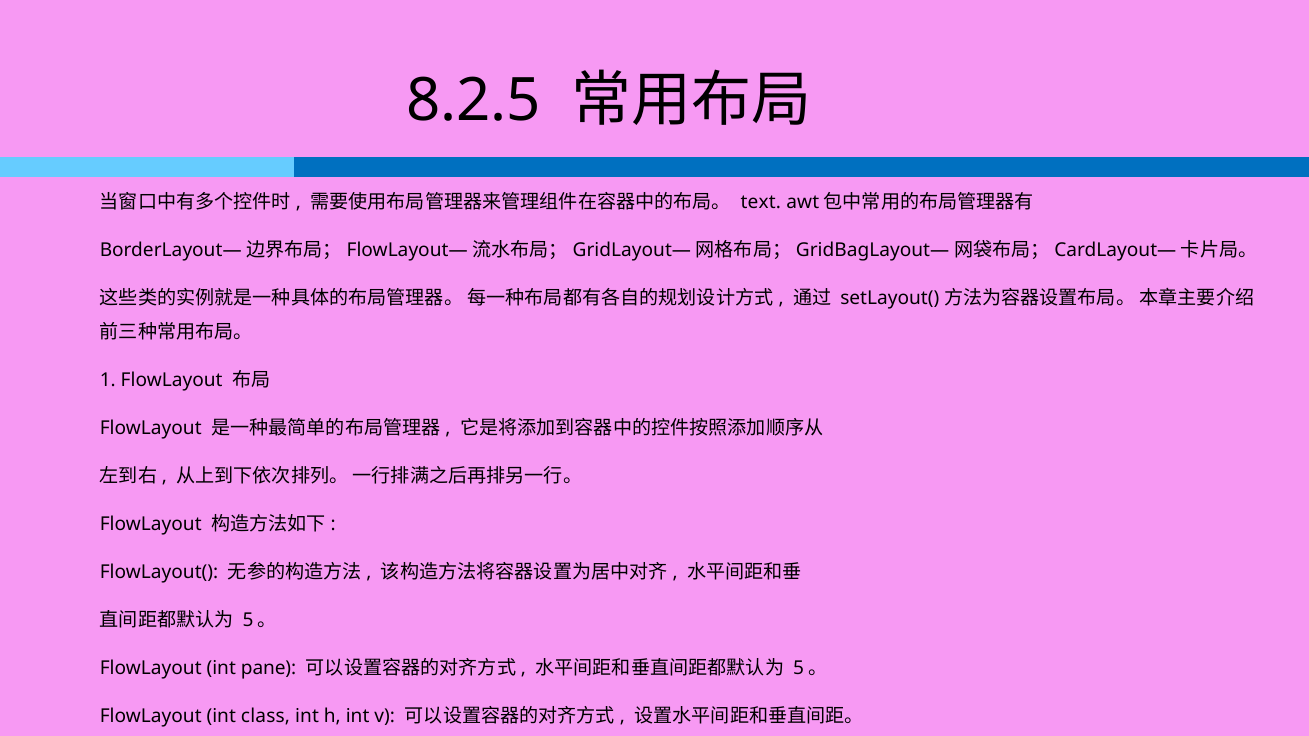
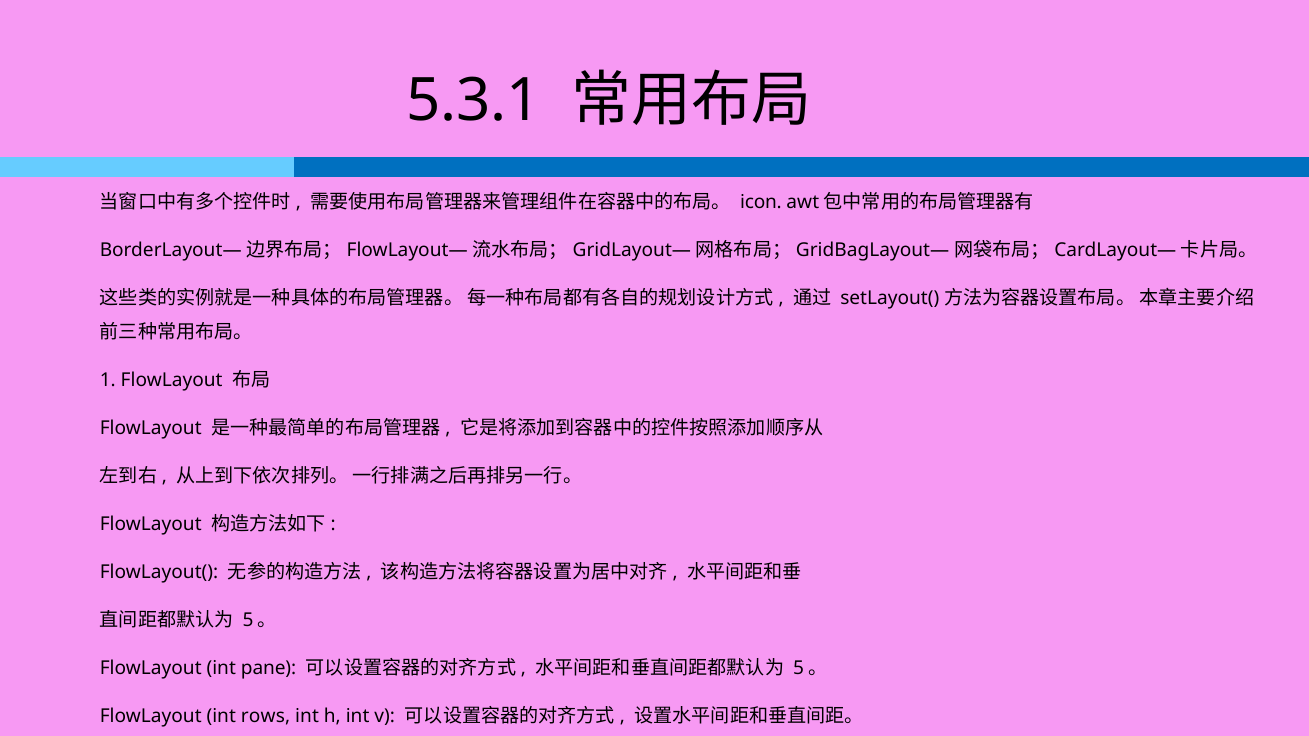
8.2.5: 8.2.5 -> 5.3.1 (474, 100)
text: text -> icon (761, 202)
class: class -> rows (266, 717)
